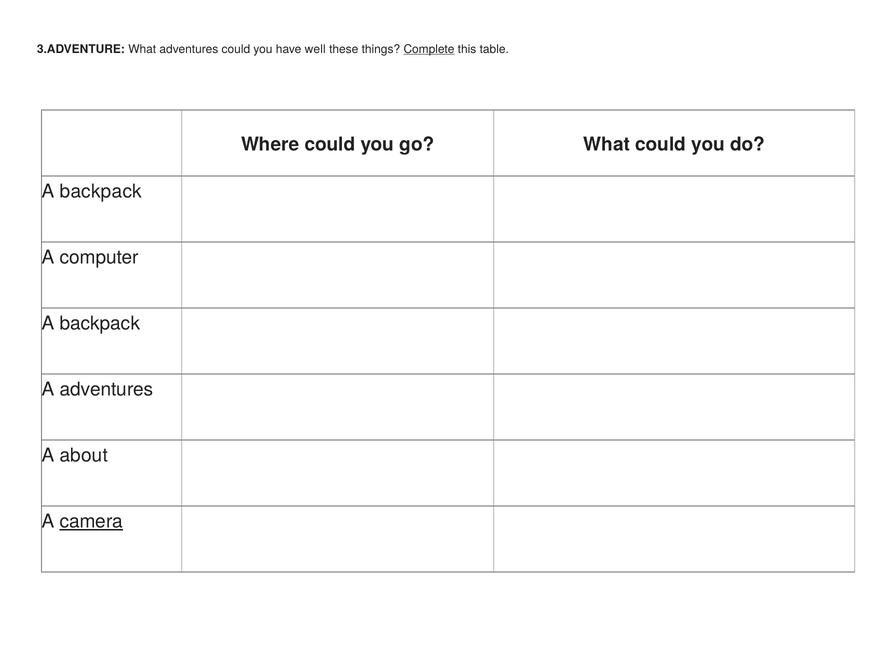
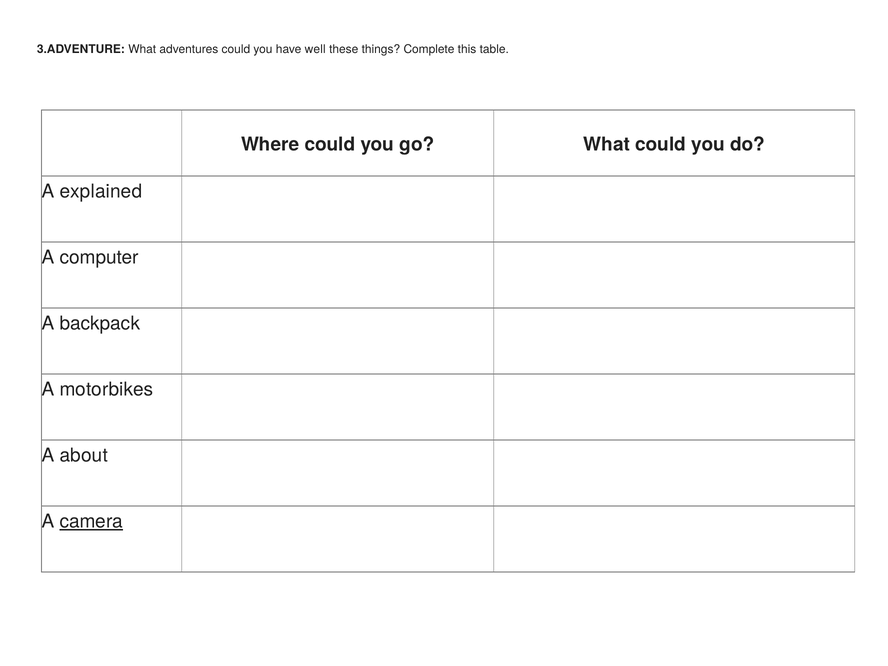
Complete underline: present -> none (429, 49)
backpack: backpack -> explained (101, 191)
A adventures: adventures -> motorbikes (106, 389)
